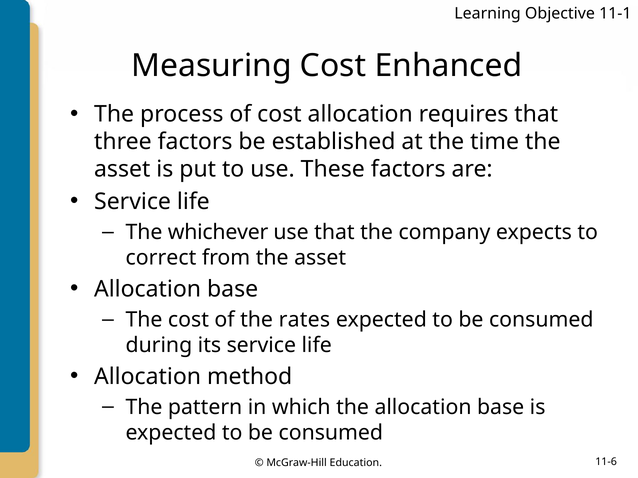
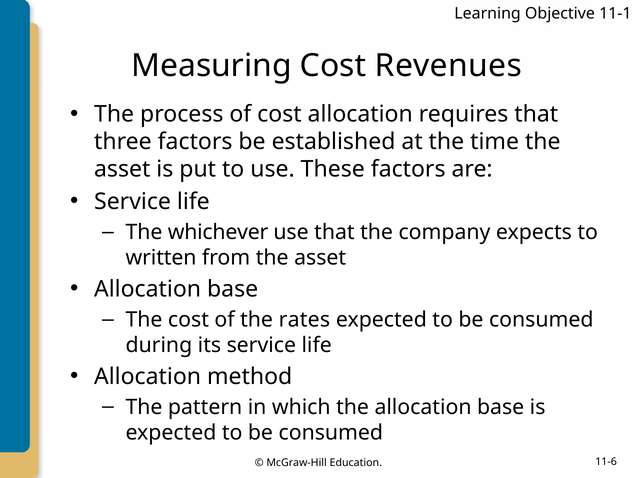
Enhanced: Enhanced -> Revenues (448, 66)
correct: correct -> written (161, 258)
